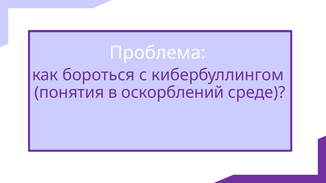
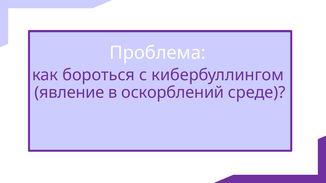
понятия: понятия -> явление (69, 93)
